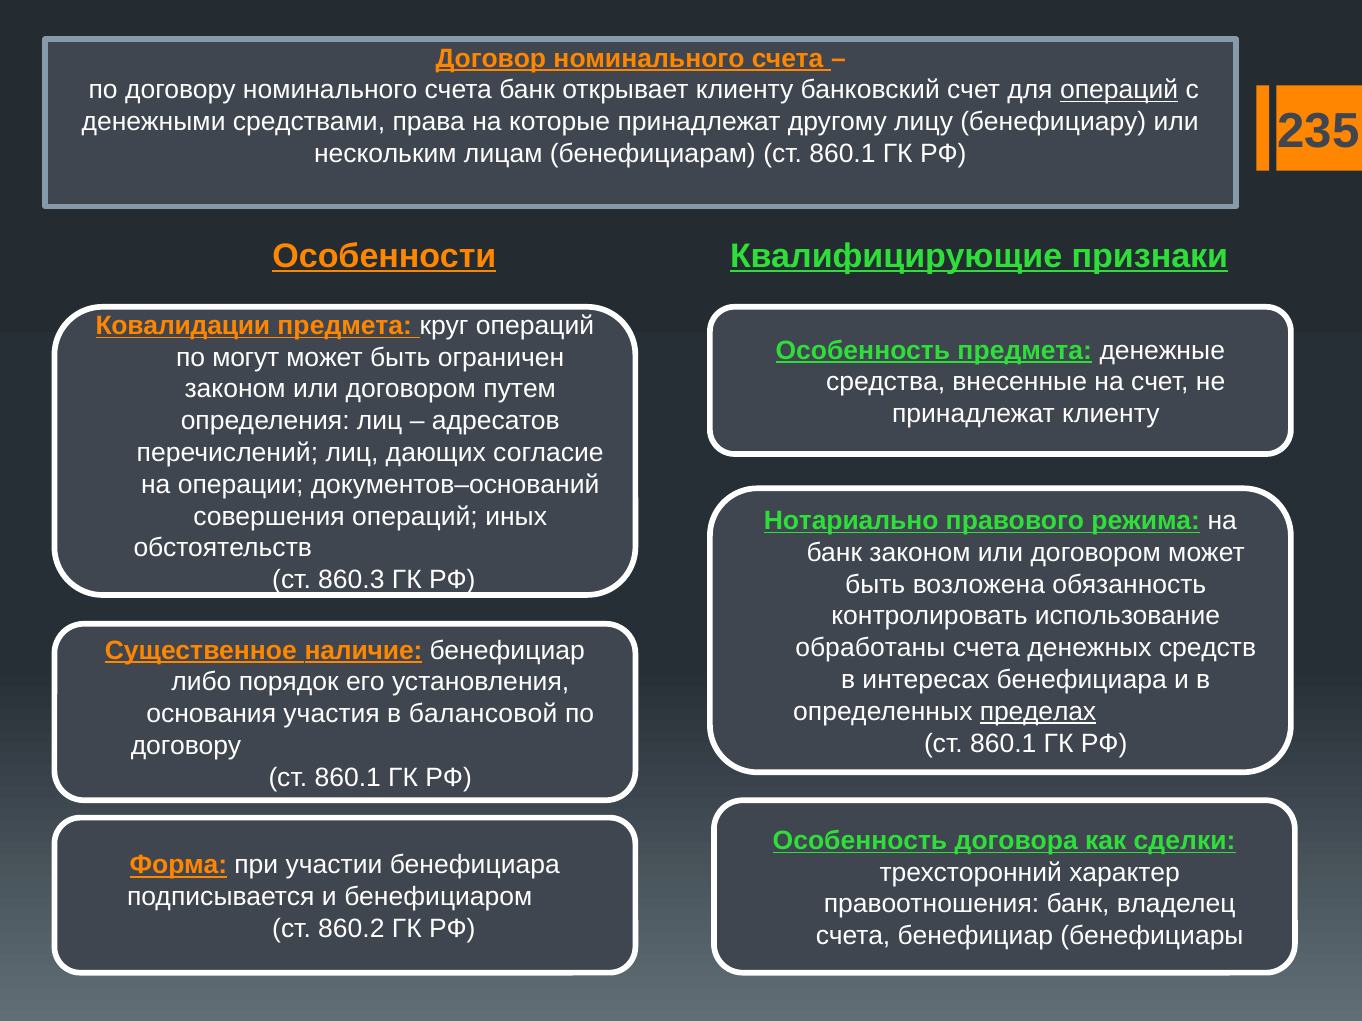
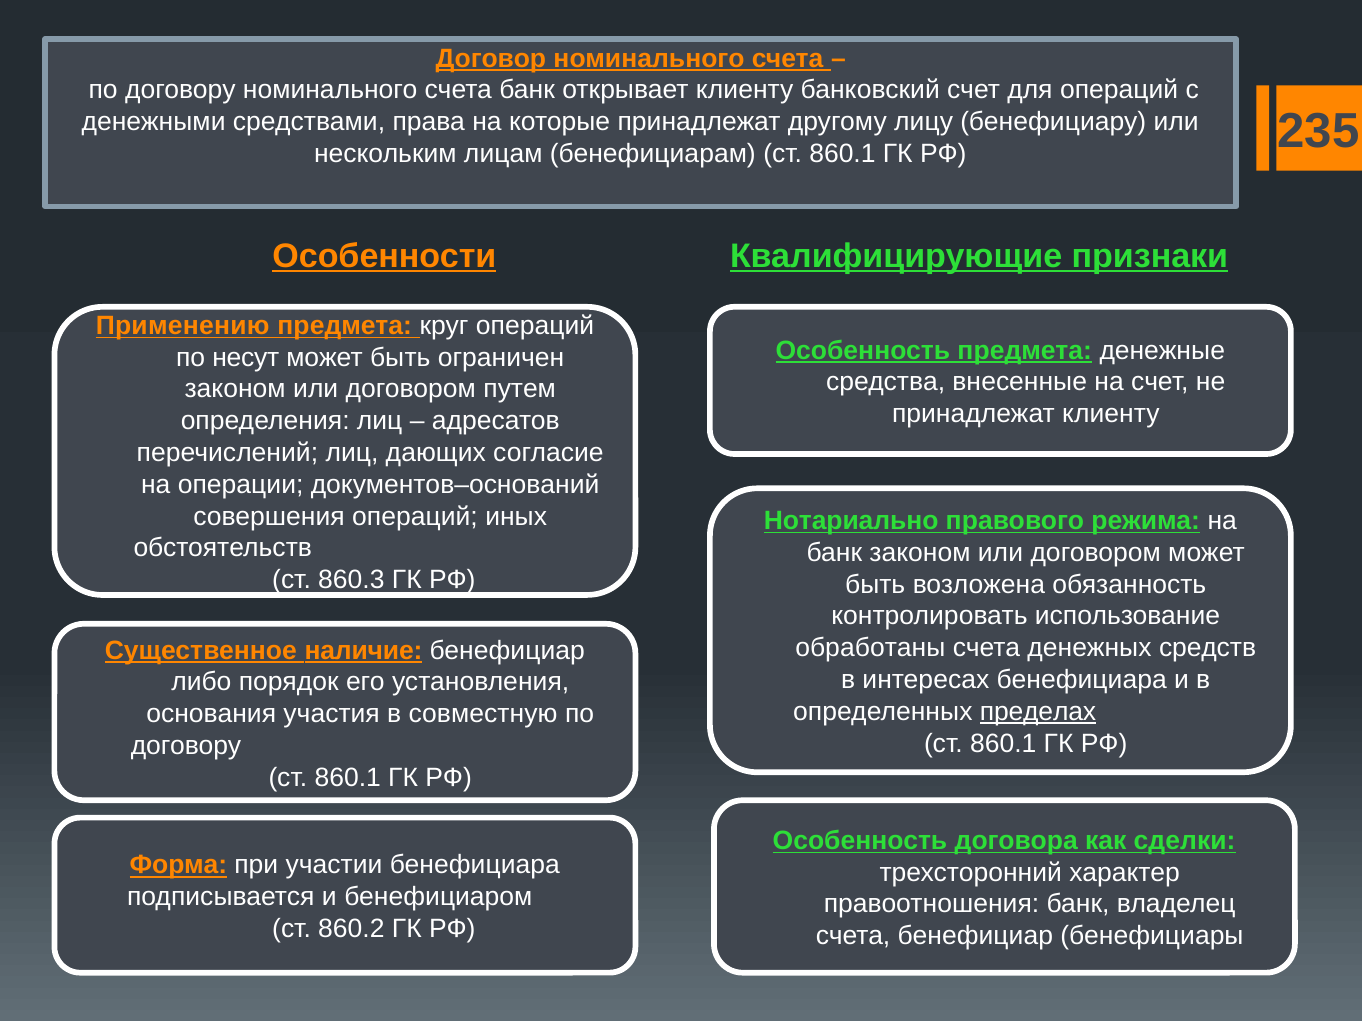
операций underline: present -> none (1119, 90)
Ковалидации: Ковалидации -> Применению (183, 326)
могут: могут -> несут (246, 358)
балансовой: балансовой -> совместную (483, 714)
